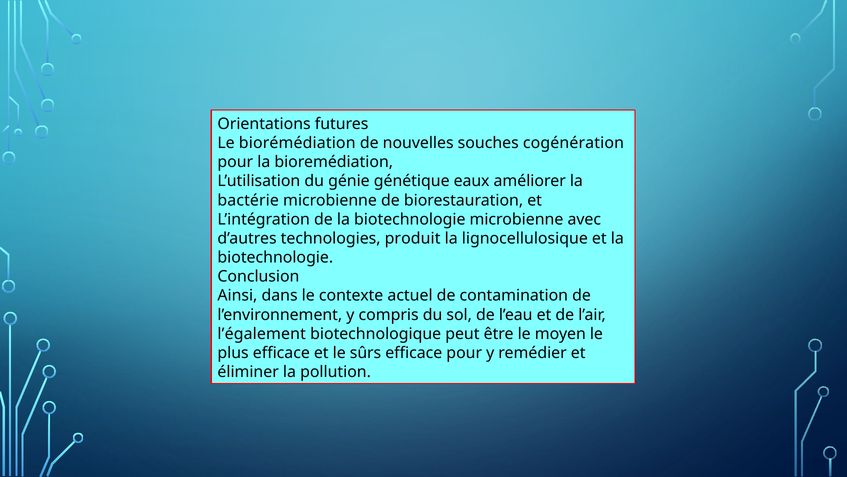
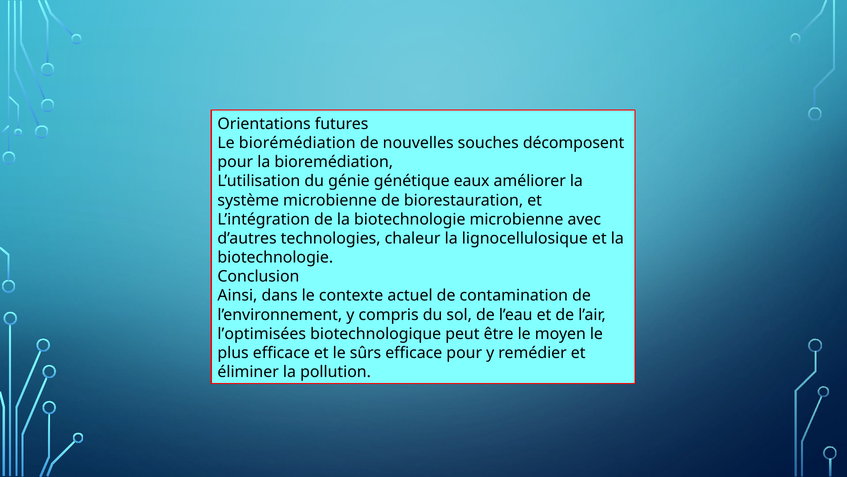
cogénération: cogénération -> décomposent (574, 143)
bactérie: bactérie -> système (248, 200)
produit: produit -> chaleur (413, 238)
l’également: l’également -> l’optimisées (262, 333)
